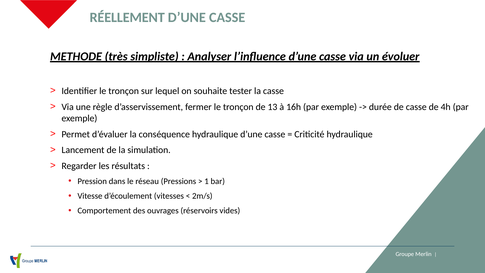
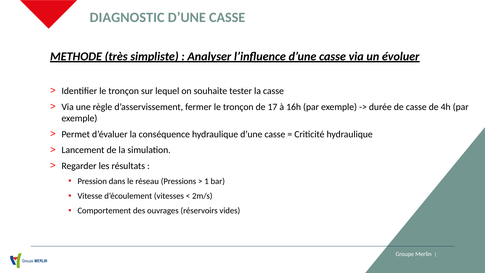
RÉELLEMENT: RÉELLEMENT -> DIAGNOSTIC (127, 18)
13: 13 -> 17 (272, 107)
